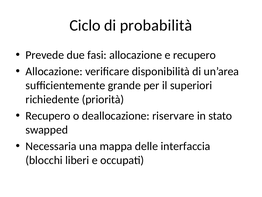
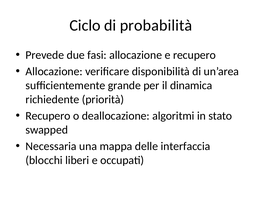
superiori: superiori -> dinamica (191, 85)
riservare: riservare -> algoritmi (173, 116)
